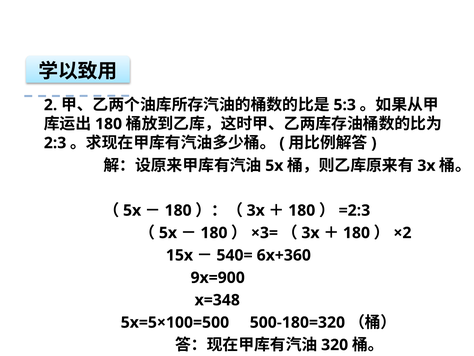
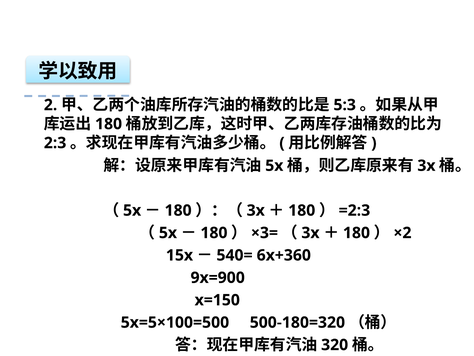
x=348: x=348 -> x=150 (217, 300)
